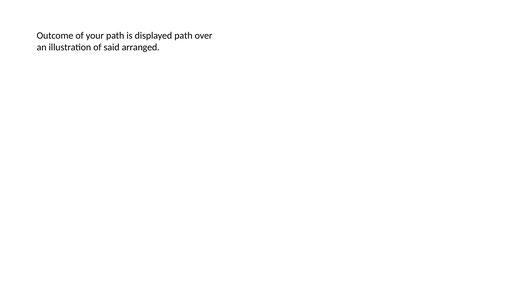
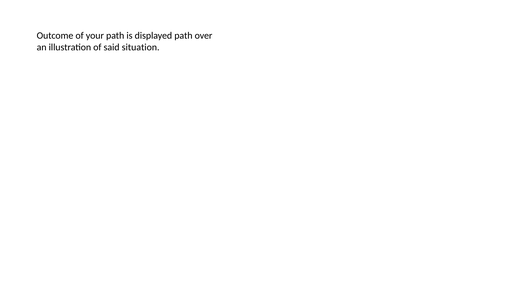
arranged: arranged -> situation (141, 47)
